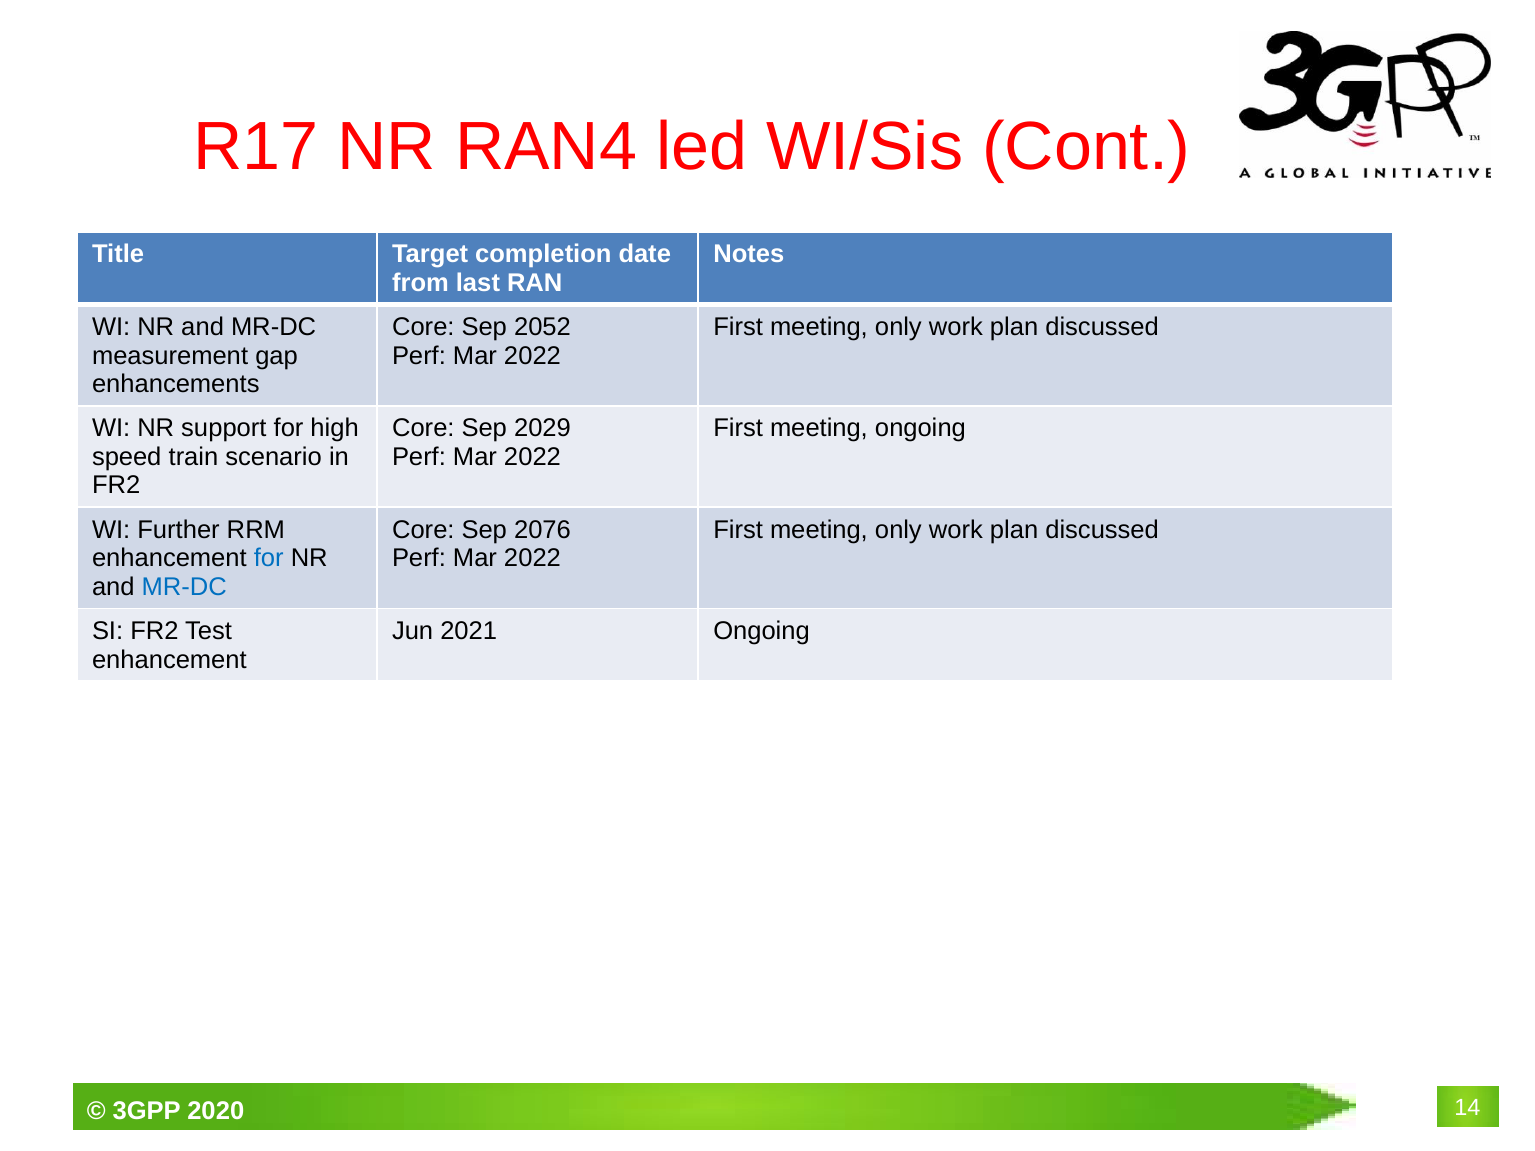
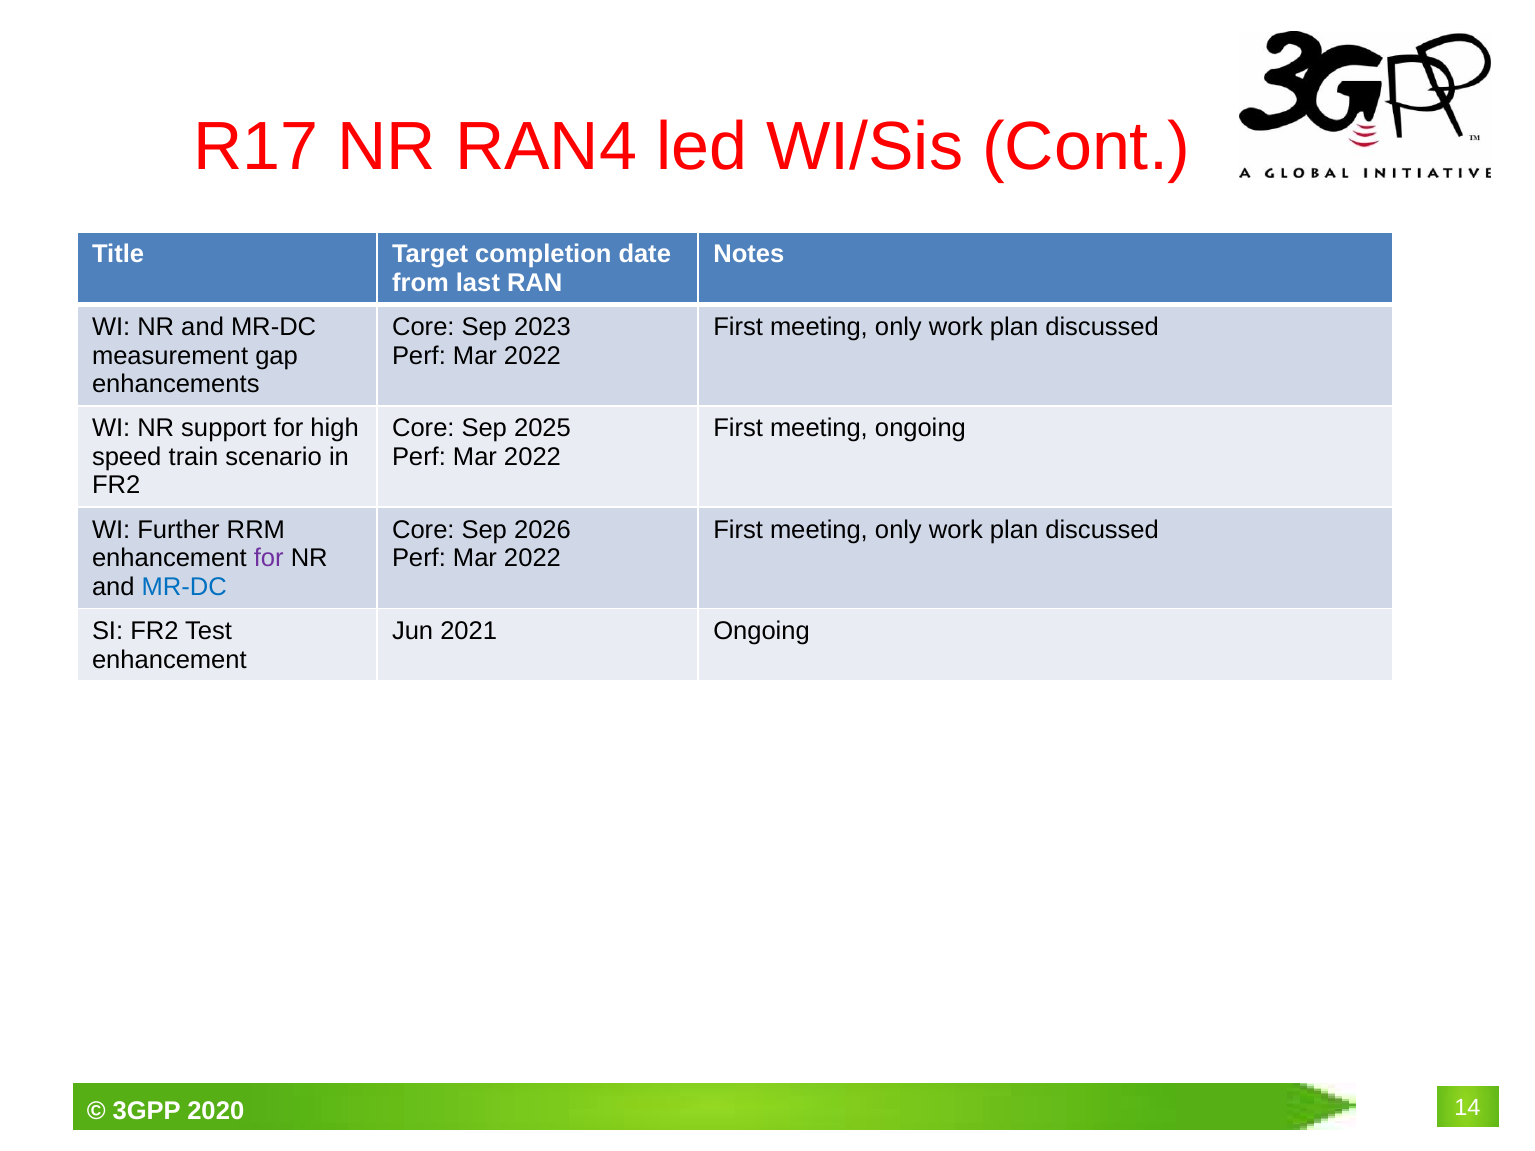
2052: 2052 -> 2023 (543, 327)
2029: 2029 -> 2025 (543, 428)
2076: 2076 -> 2026 (543, 530)
for colour: blue -> purple (269, 558)
